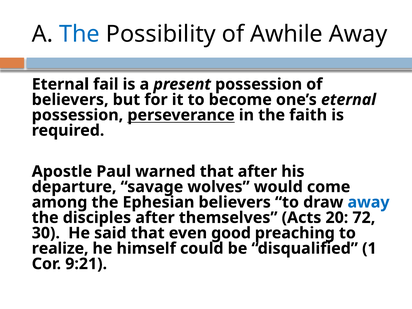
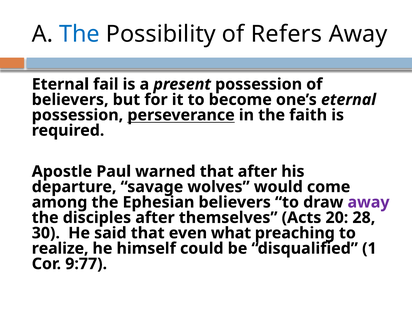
Awhile: Awhile -> Refers (286, 34)
away colour: blue -> purple (369, 202)
72: 72 -> 28 (364, 218)
good: good -> what (231, 233)
9:21: 9:21 -> 9:77 (86, 264)
